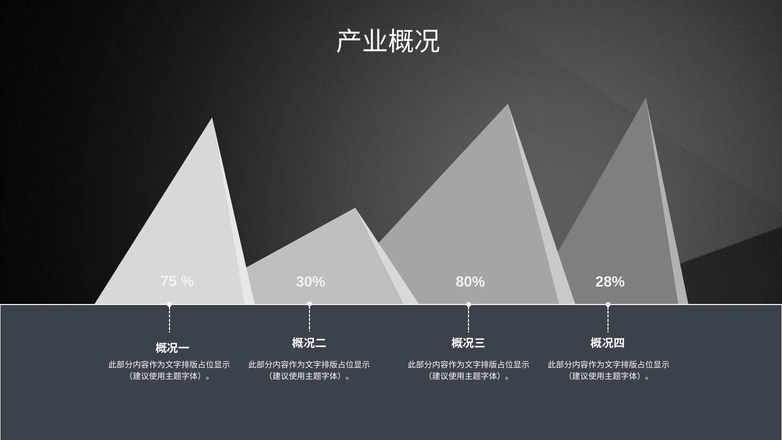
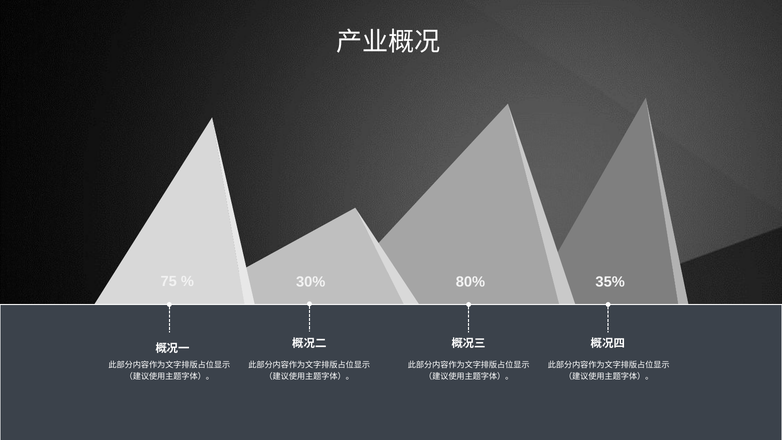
28%: 28% -> 35% (610, 282)
